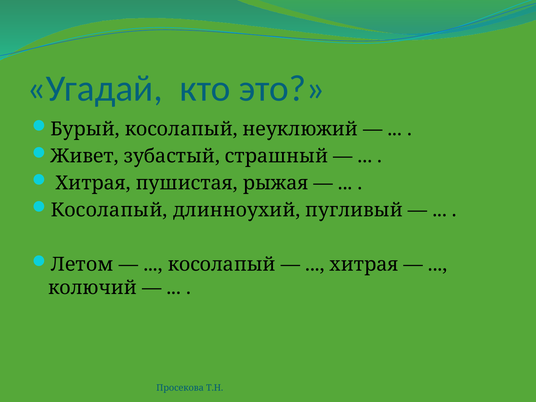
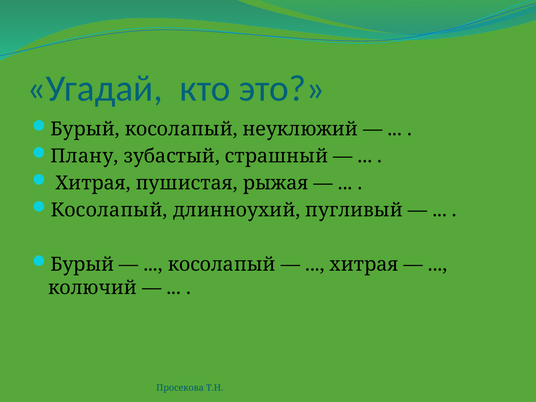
Живет: Живет -> Плану (85, 156)
Летом: Летом -> Бурый (82, 264)
